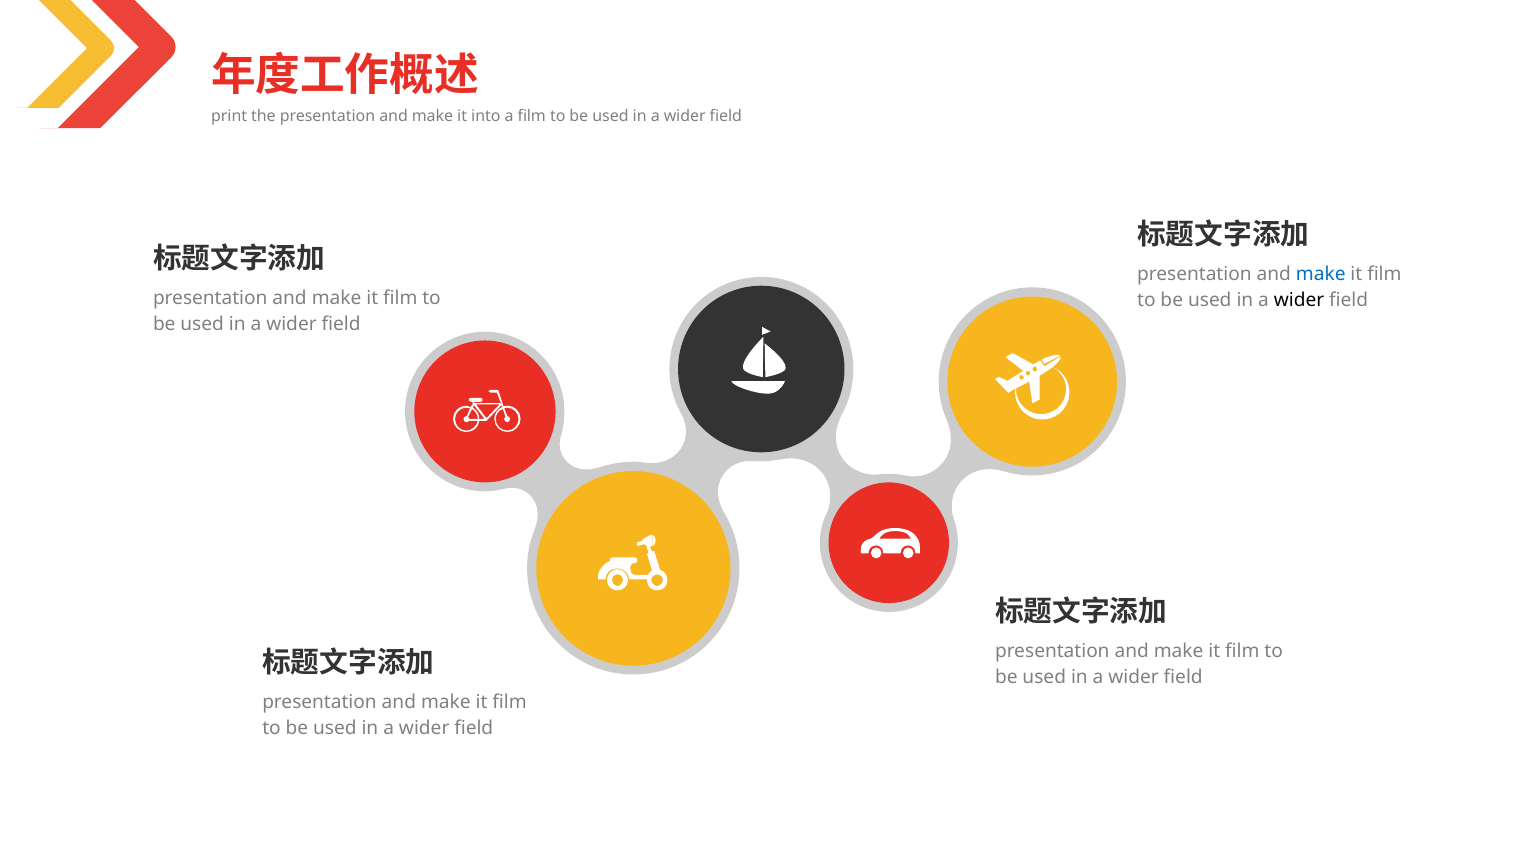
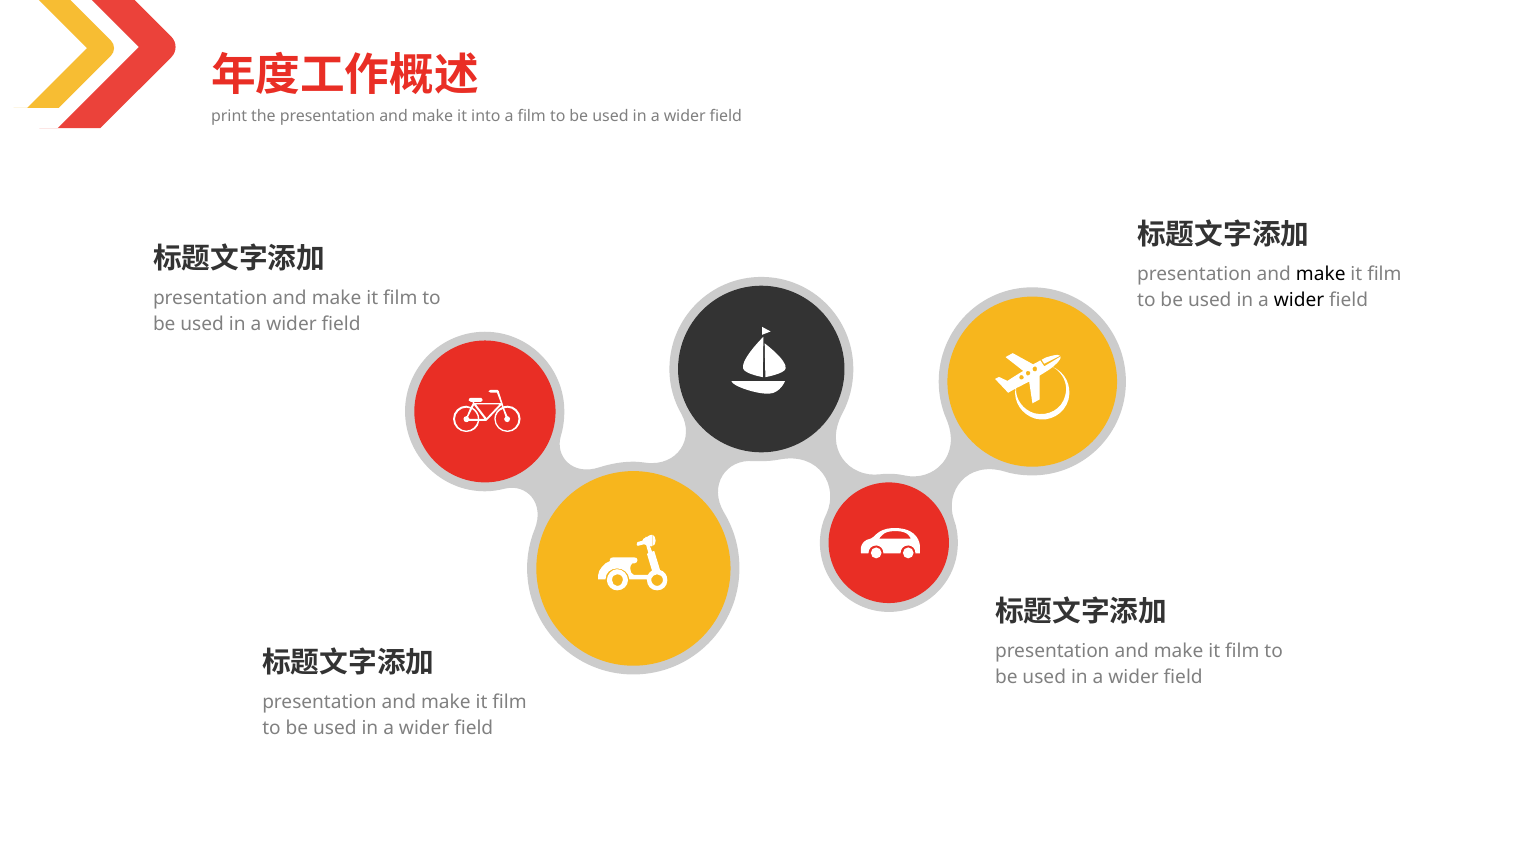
make colour: blue -> black (1321, 274)
